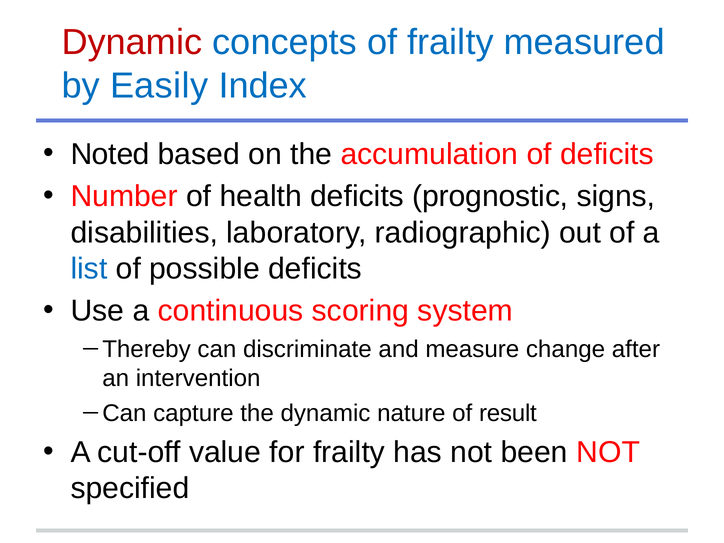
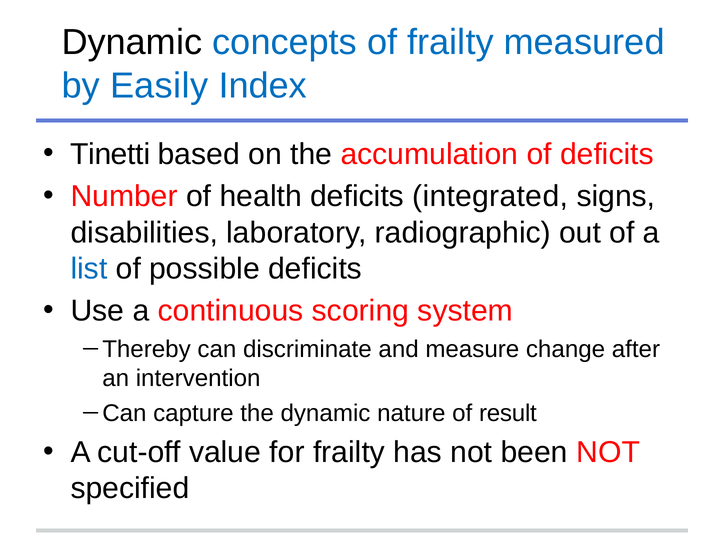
Dynamic colour: red -> black (132, 42)
Noted: Noted -> Tinetti (110, 154)
prognostic: prognostic -> integrated (490, 196)
